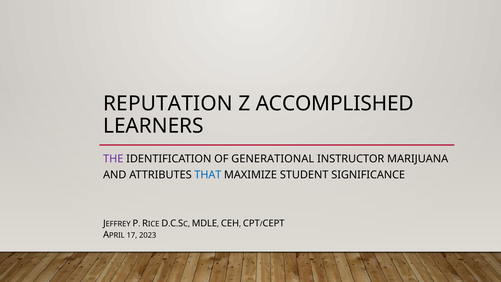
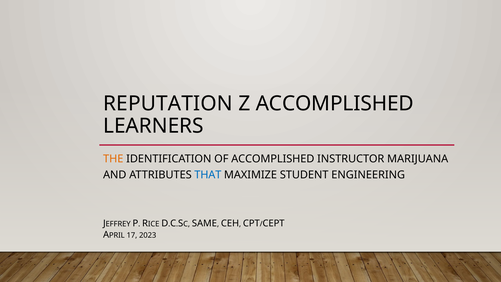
THE colour: purple -> orange (113, 159)
OF GENERATIONAL: GENERATIONAL -> ACCOMPLISHED (273, 159)
SIGNIFICANCE: SIGNIFICANCE -> ENGINEERING (368, 175)
MDLE: MDLE -> SAME (204, 223)
